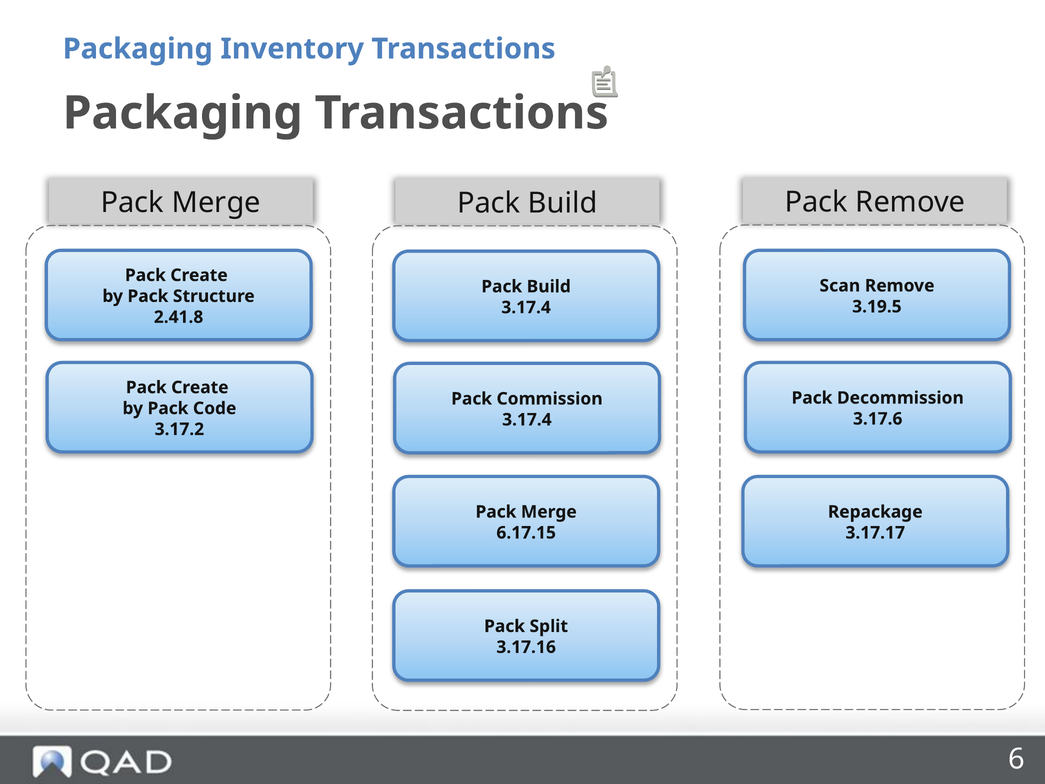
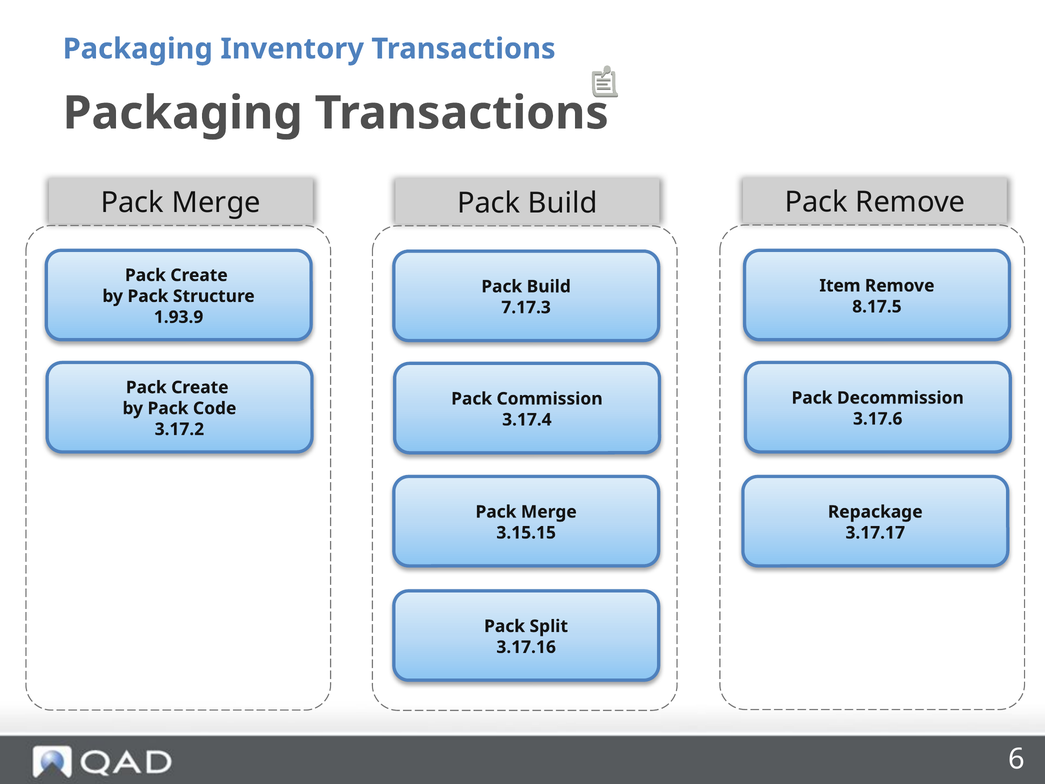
Scan: Scan -> Item (840, 286)
3.19.5: 3.19.5 -> 8.17.5 (877, 307)
3.17.4: 3.17.4 -> 7.17.3 (526, 307)
2.41.8: 2.41.8 -> 1.93.9 (179, 317)
6.17.15: 6.17.15 -> 3.15.15 (526, 533)
